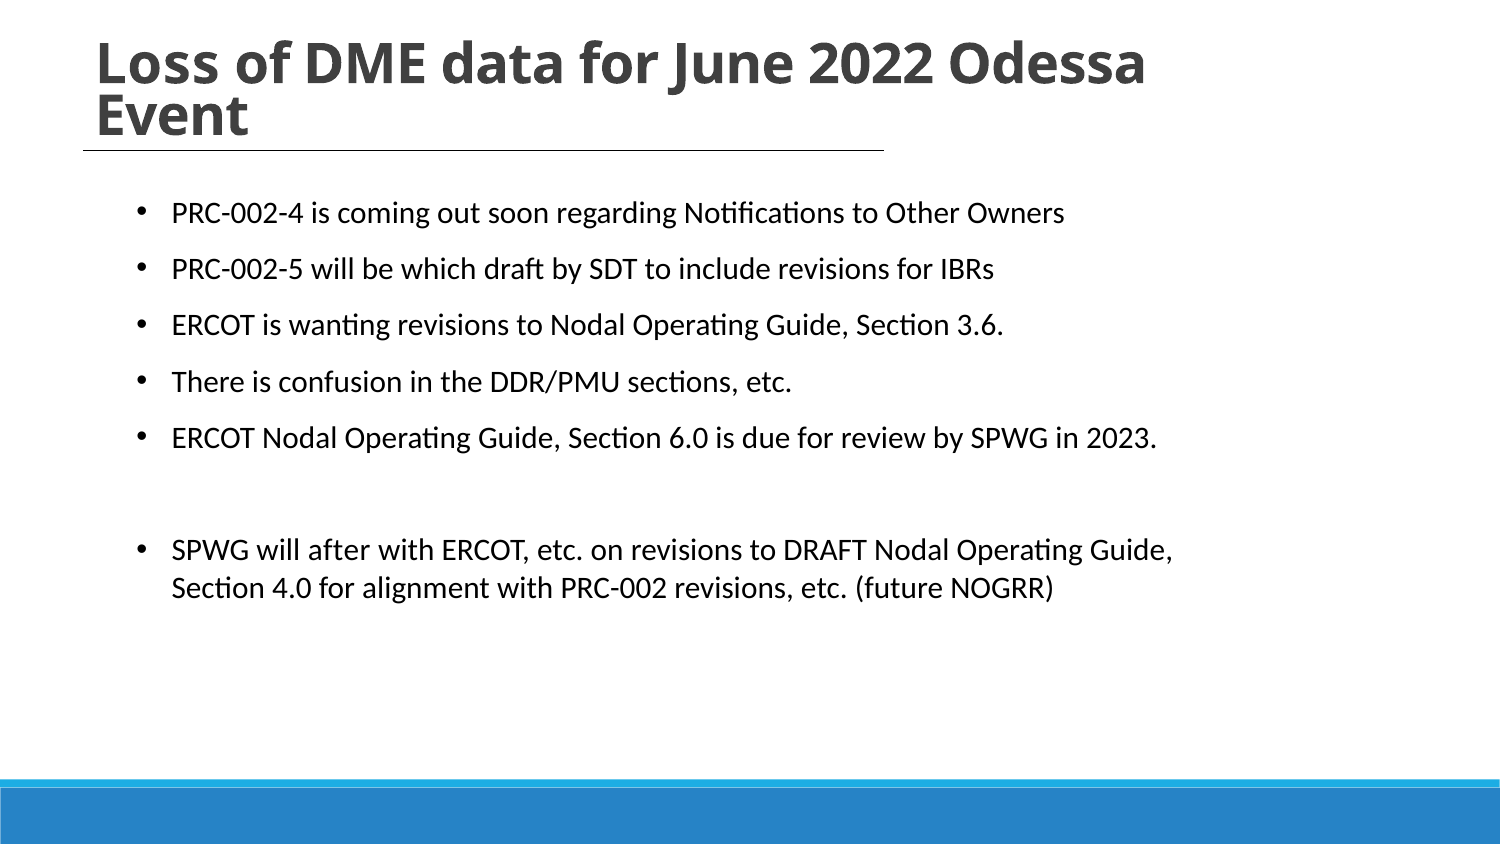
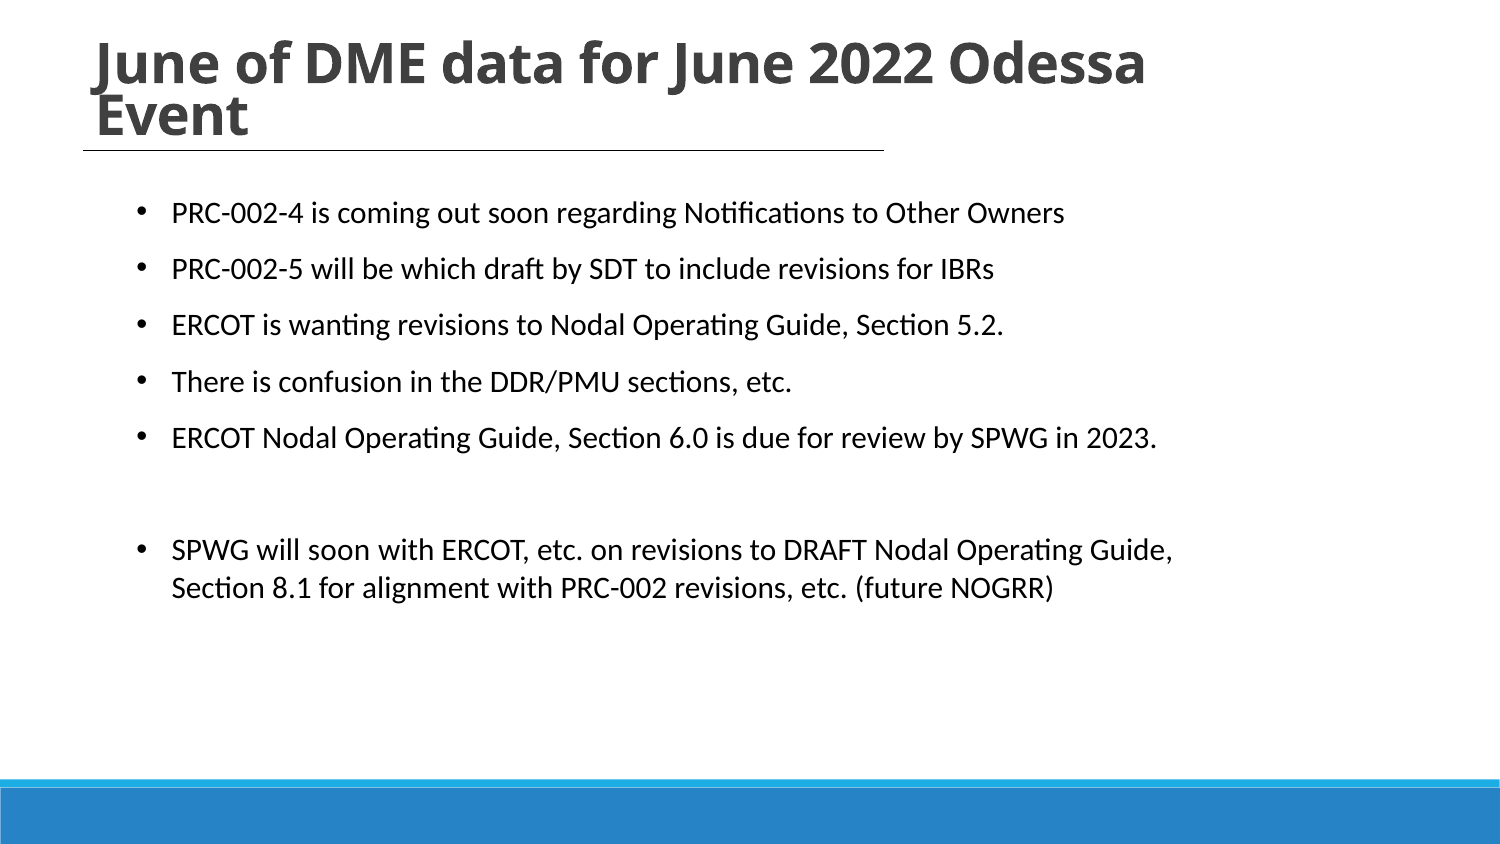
Loss: Loss -> June (158, 65)
3.6: 3.6 -> 5.2 (980, 325)
will after: after -> soon (339, 550)
4.0: 4.0 -> 8.1 (292, 588)
